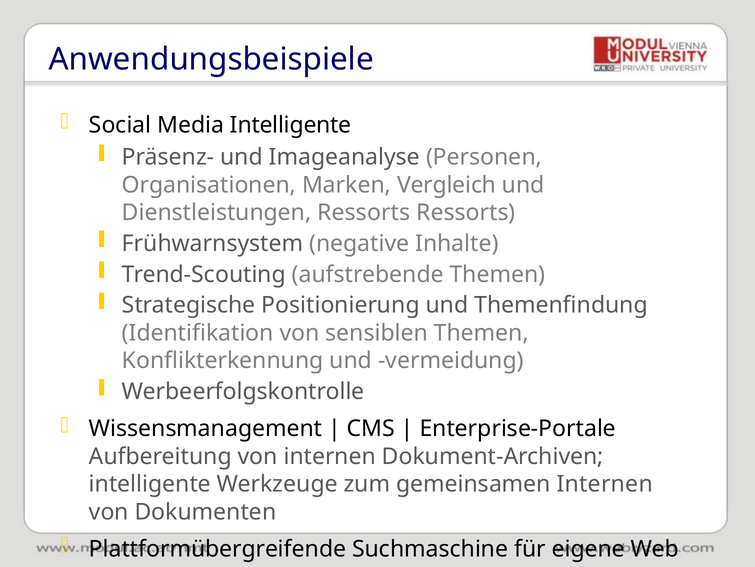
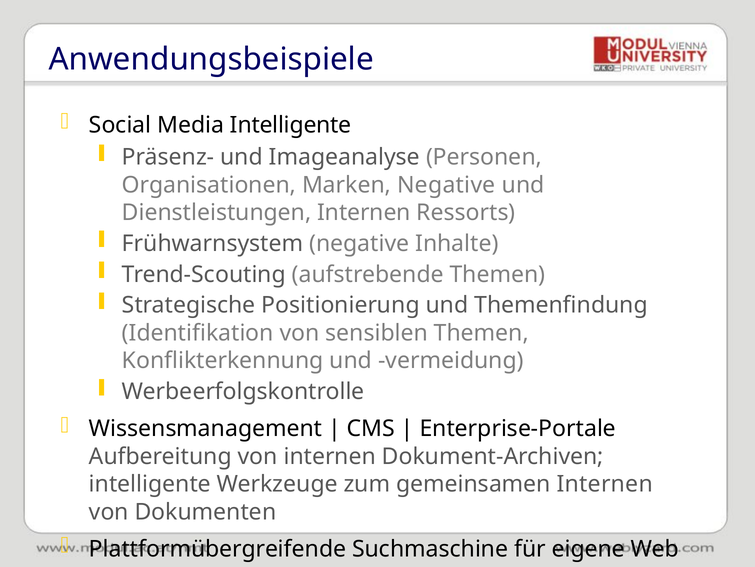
Marken Vergleich: Vergleich -> Negative (446, 185)
Dienstleistungen Ressorts: Ressorts -> Internen (364, 212)
